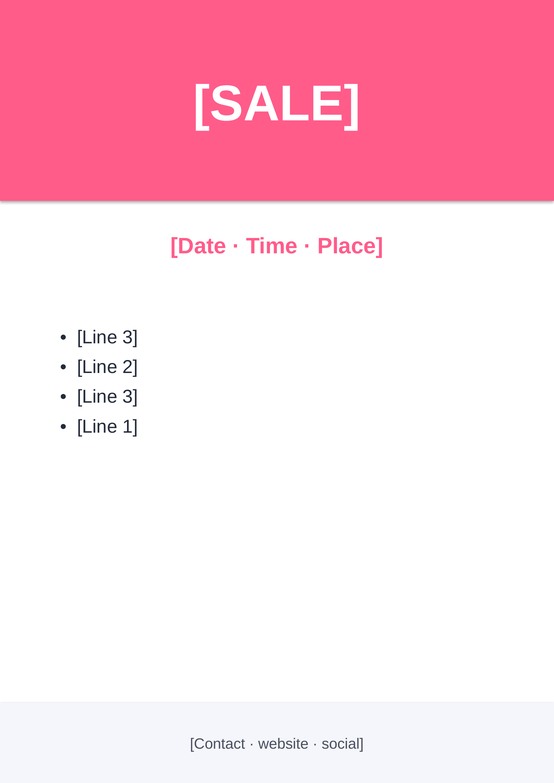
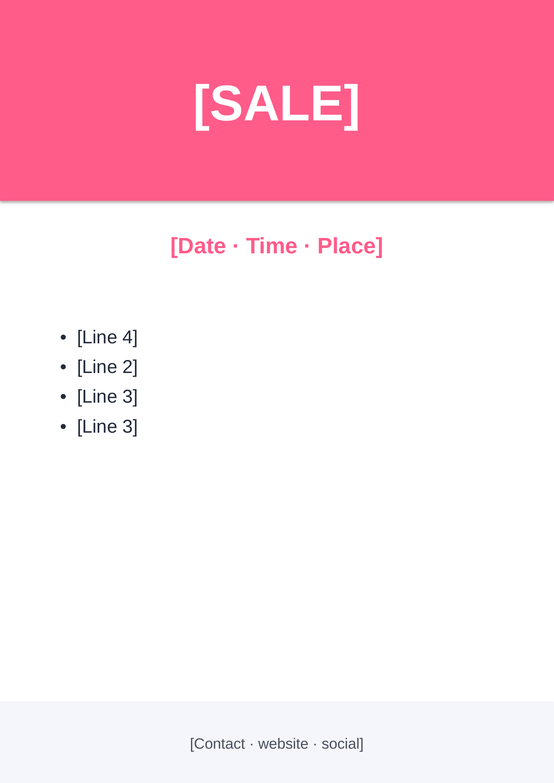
3: 3 -> 4 (130, 337)
1: 1 -> 3 (130, 427)
